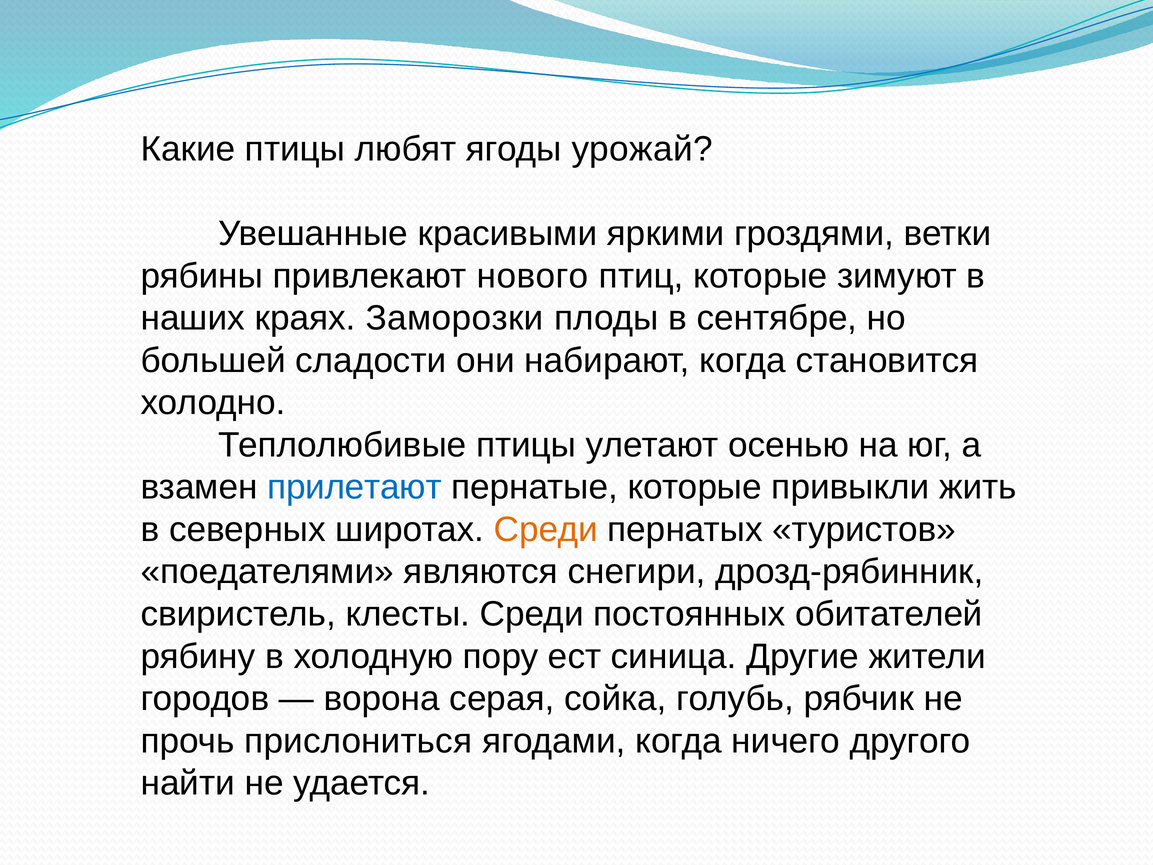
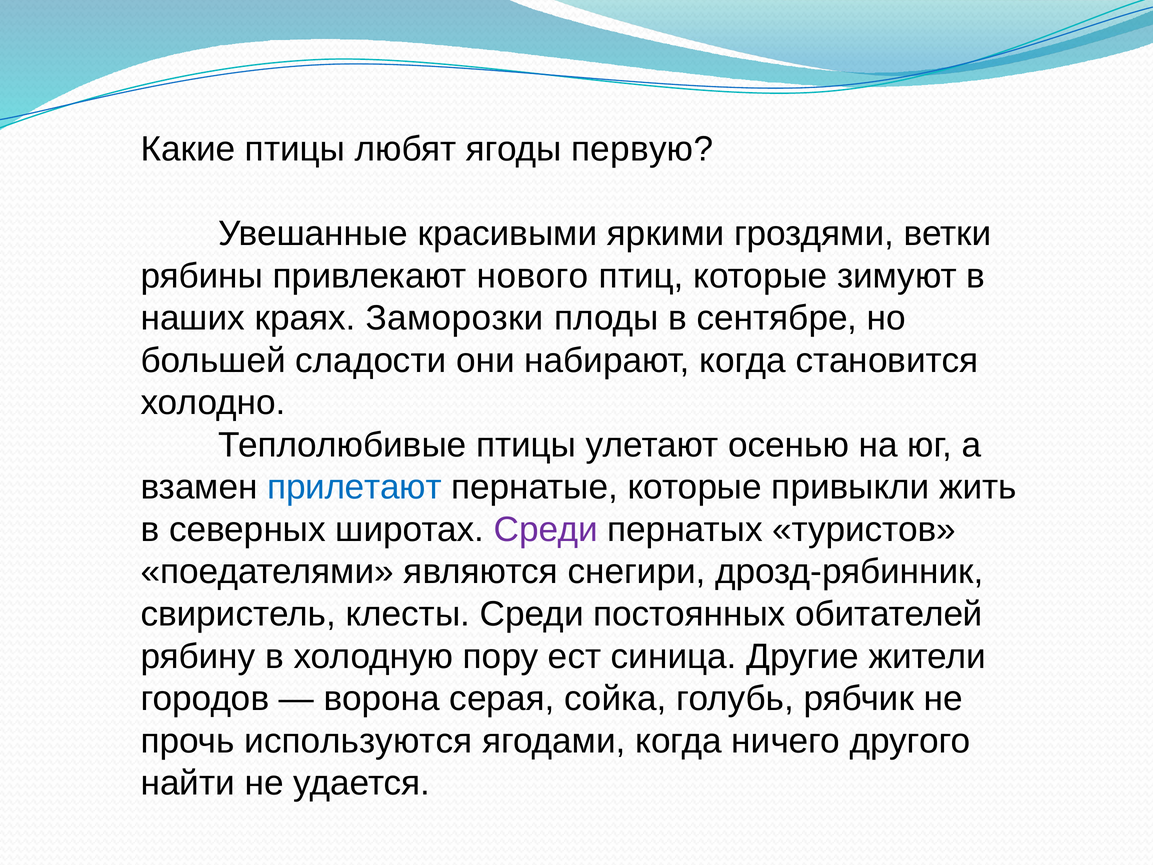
урожай: урожай -> первую (642, 149)
Среди colour: orange -> purple (546, 529)
прислониться: прислониться -> используются (358, 741)
